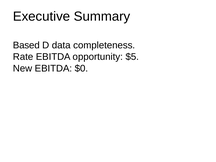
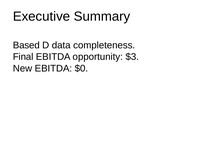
Rate: Rate -> Final (23, 57)
$5: $5 -> $3 (132, 57)
